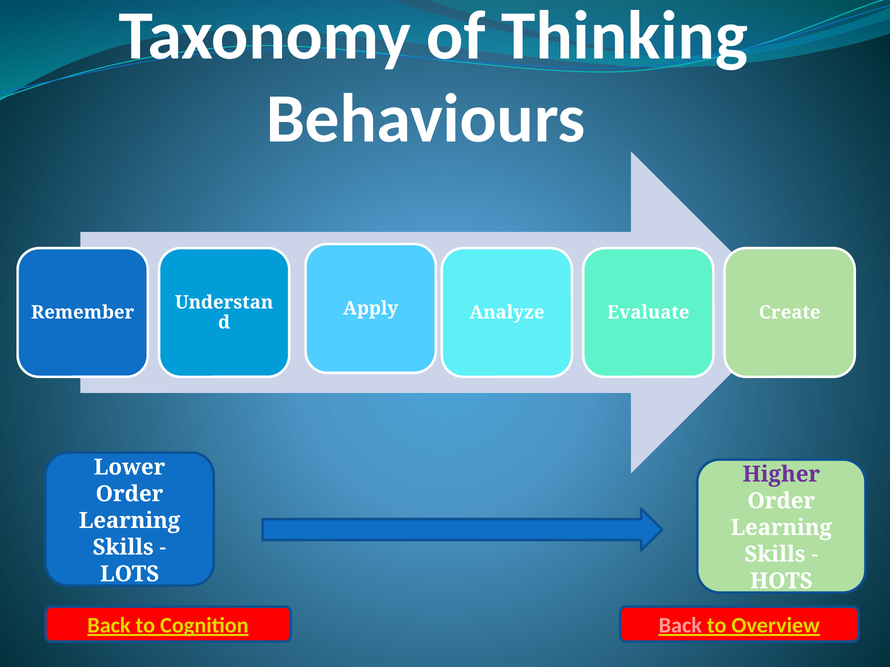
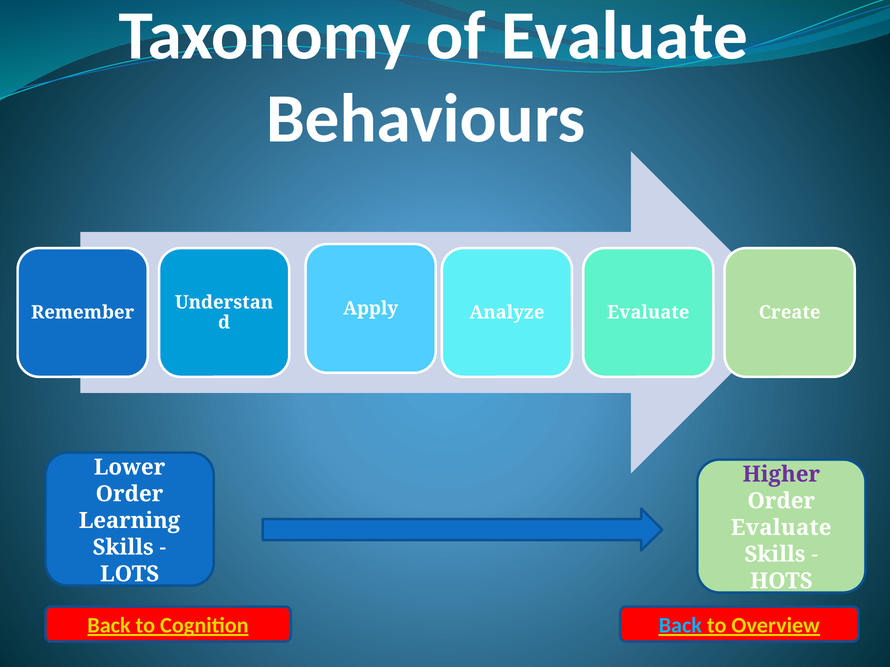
of Thinking: Thinking -> Evaluate (625, 36)
Learning: Learning -> Evaluate (781, 528)
Back colour: pink -> light blue (680, 626)
